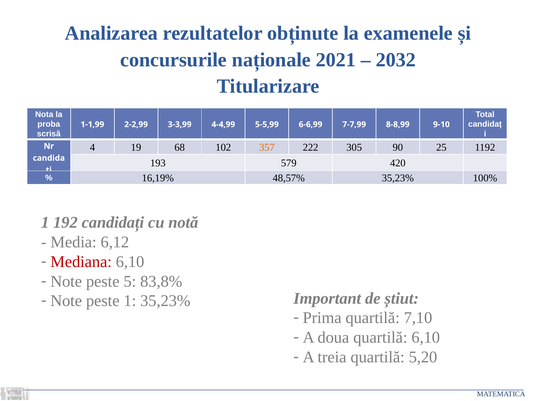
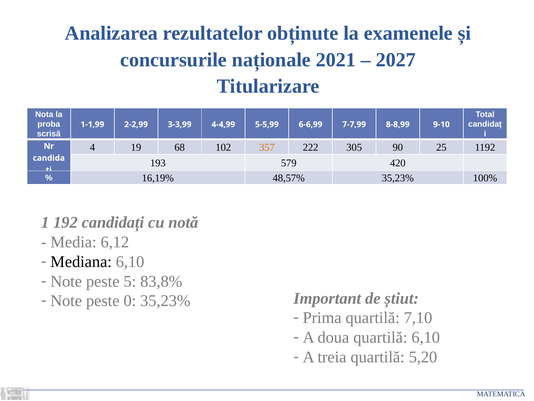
2032: 2032 -> 2027 (396, 60)
Mediana colour: red -> black (81, 261)
peste 1: 1 -> 0 (130, 301)
